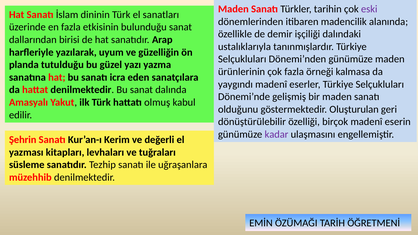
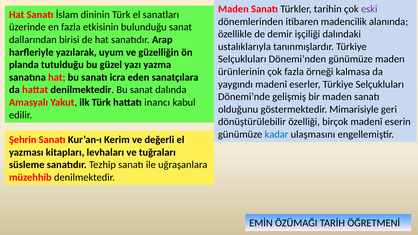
olmuş: olmuş -> inancı (157, 102)
Oluşturulan: Oluşturulan -> Mimarisiyle (354, 109)
kadar colour: purple -> blue (277, 134)
